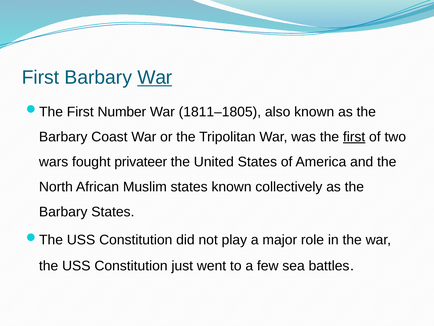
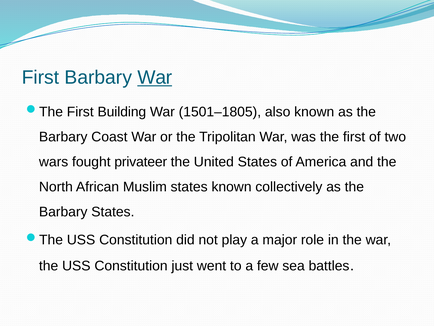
Number: Number -> Building (122, 112)
1811–1805: 1811–1805 -> 1501–1805 (220, 112)
first underline: present -> none (354, 137)
